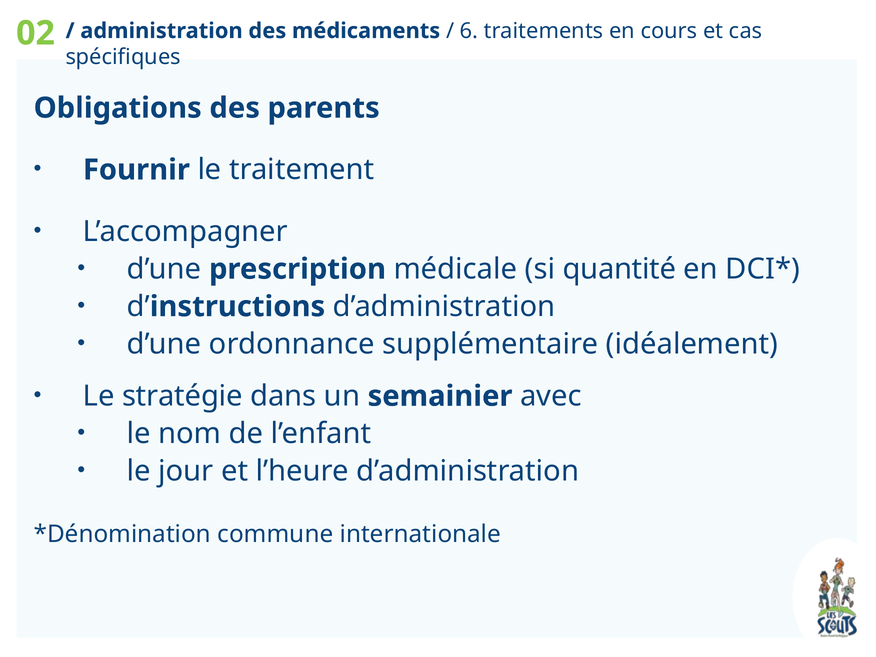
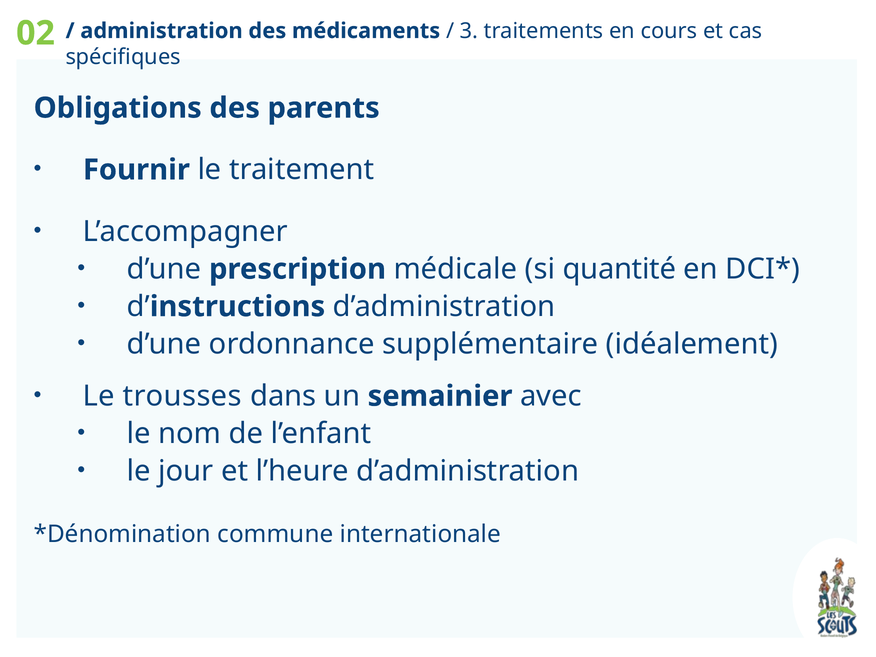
6: 6 -> 3 (469, 31)
stratégie: stratégie -> trousses (182, 396)
